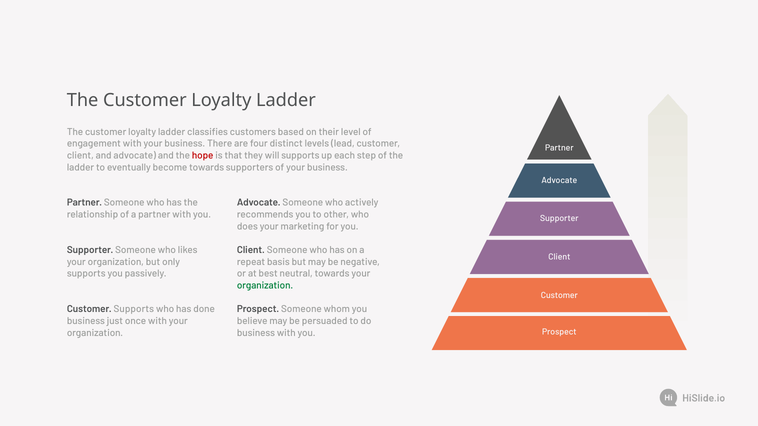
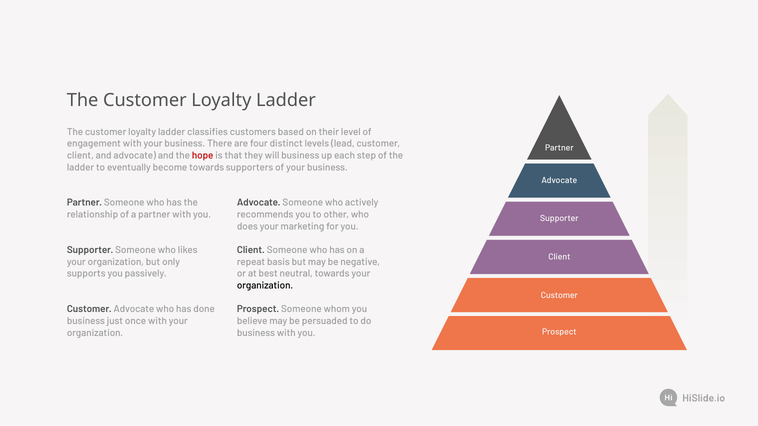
will supports: supports -> business (300, 156)
organization colour: green -> black (265, 286)
Customer Supports: Supports -> Advocate (134, 309)
